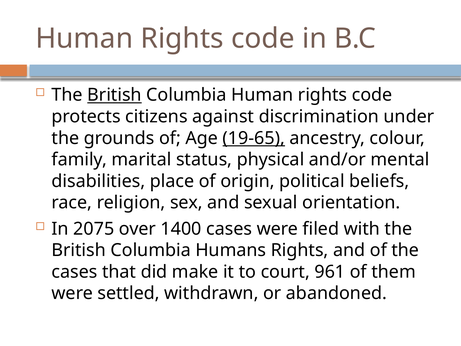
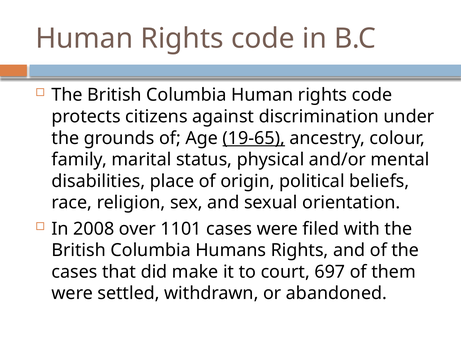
British underline: present -> none (114, 95)
2075: 2075 -> 2008 (94, 229)
1400: 1400 -> 1101 (181, 229)
961: 961 -> 697 (330, 272)
